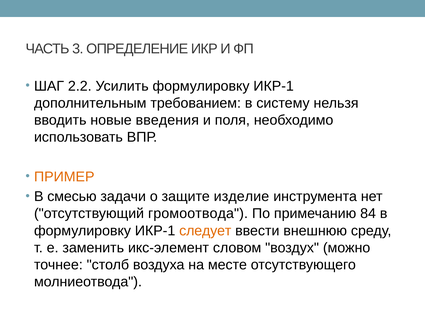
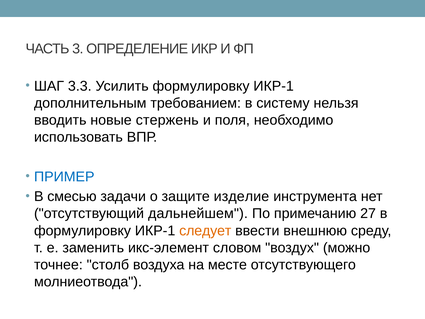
2.2: 2.2 -> 3.3 (80, 86)
введения: введения -> стержень (167, 120)
ПРИМЕР colour: orange -> blue (64, 177)
громоотвода: громоотвода -> дальнейшем (198, 213)
84: 84 -> 27 (368, 213)
